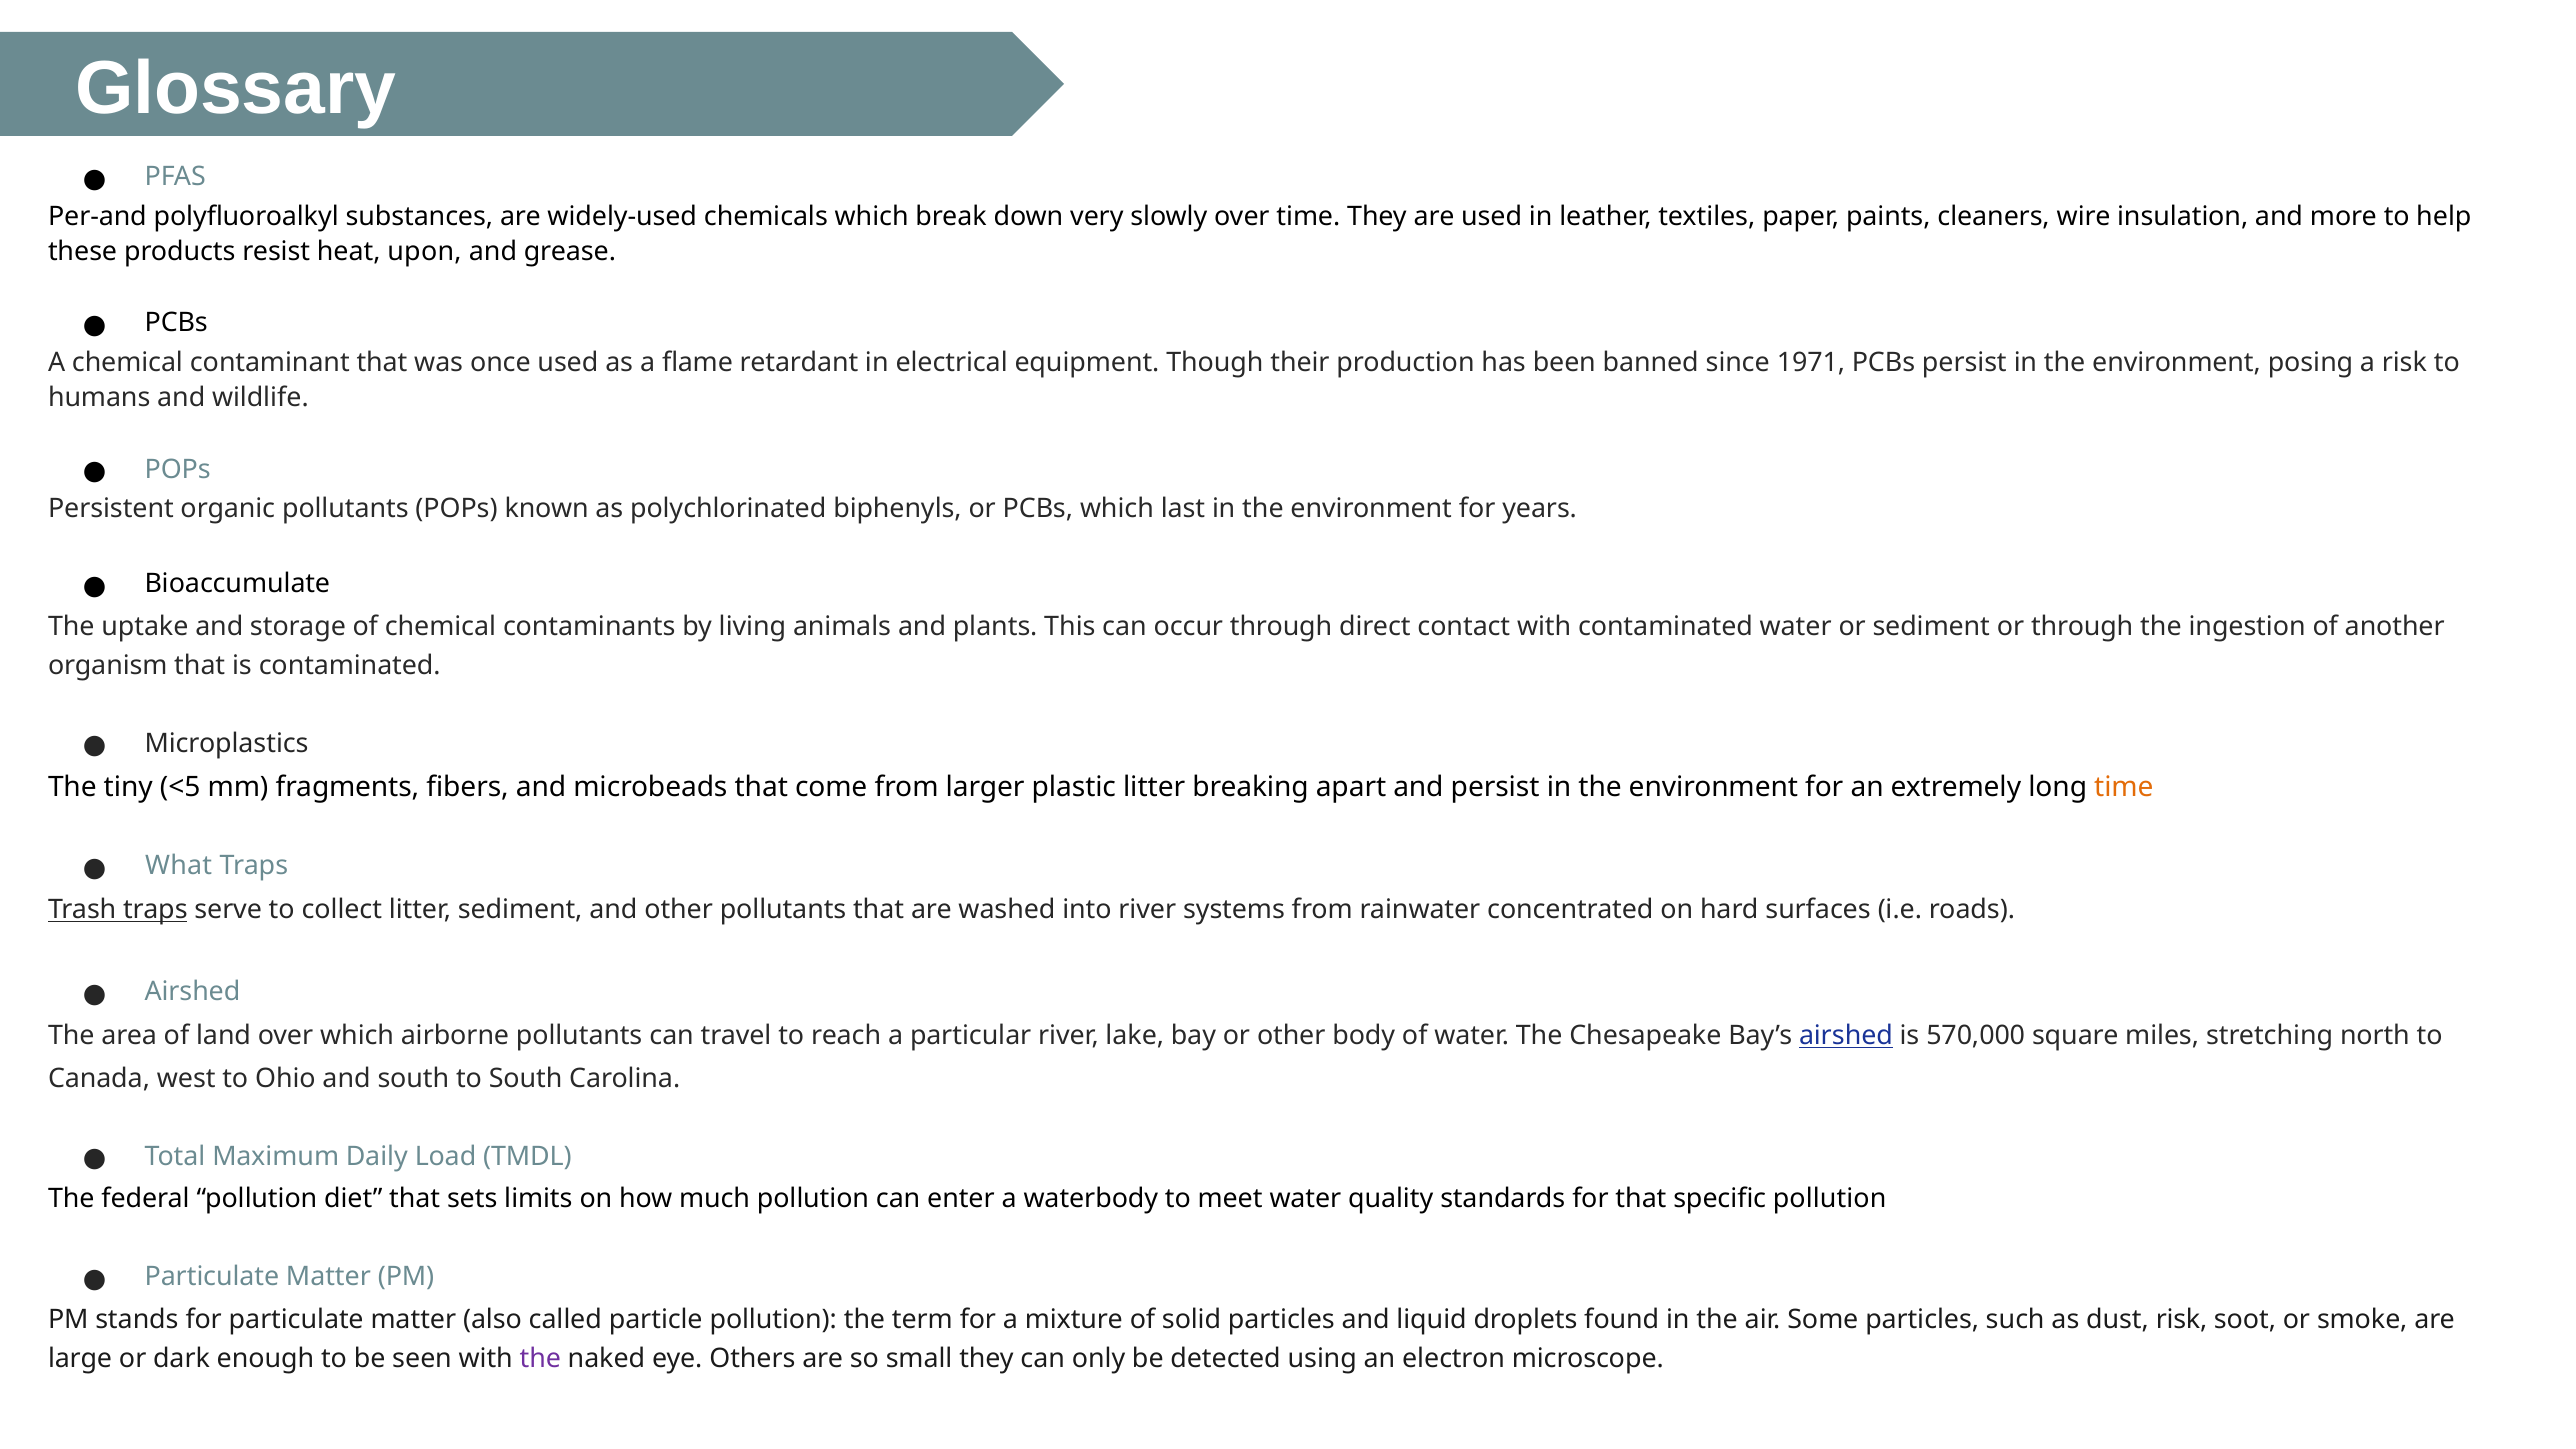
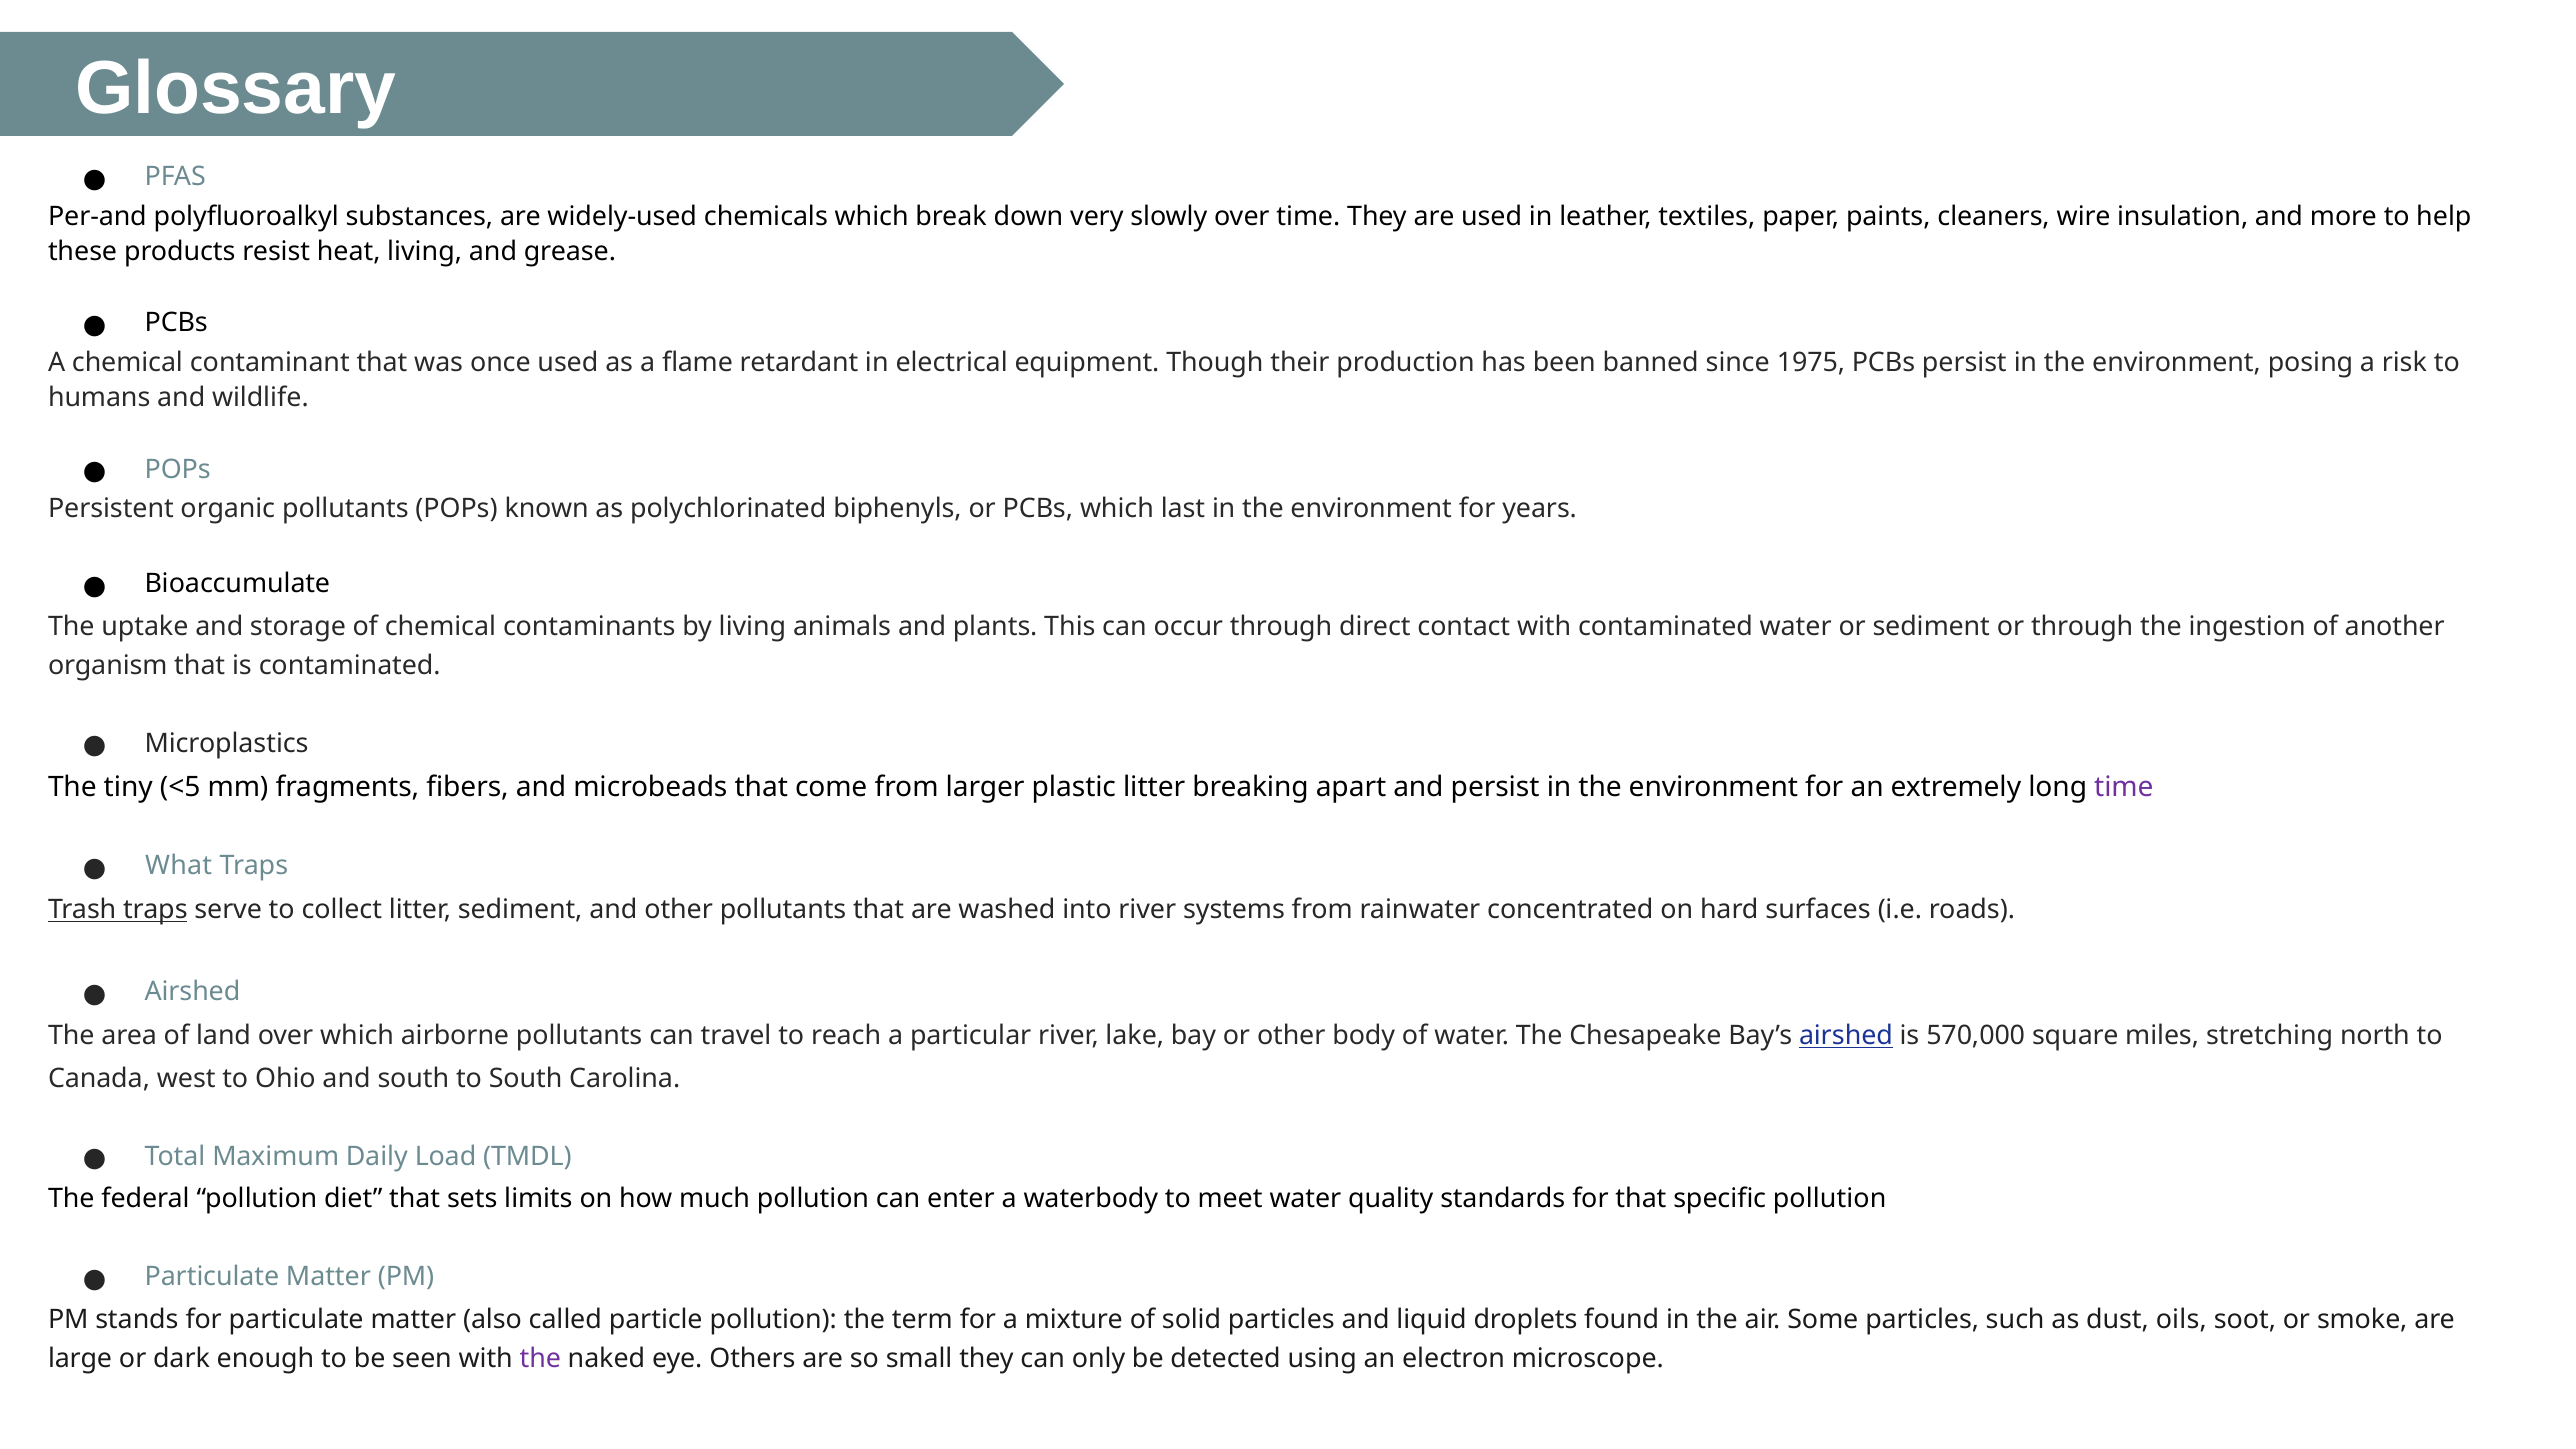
heat upon: upon -> living (425, 252)
1971: 1971 -> 1975 (1811, 363)
time colour: orange -> purple (2124, 787)
dust risk: risk -> oils (2181, 1320)
